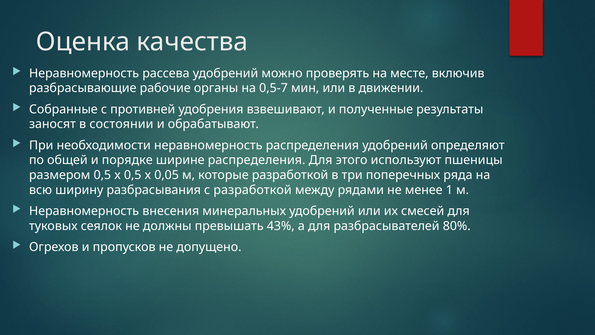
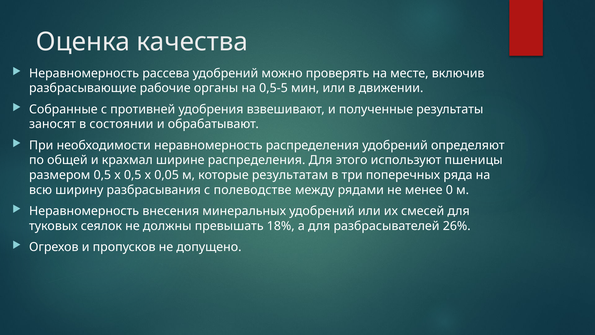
0,5-7: 0,5-7 -> 0,5-5 (273, 88)
порядке: порядке -> крахмал (127, 160)
которые разработкой: разработкой -> результатам (290, 175)
с разработкой: разработкой -> полеводстве (253, 190)
1: 1 -> 0 (449, 190)
43%: 43% -> 18% (281, 226)
80%: 80% -> 26% (457, 226)
